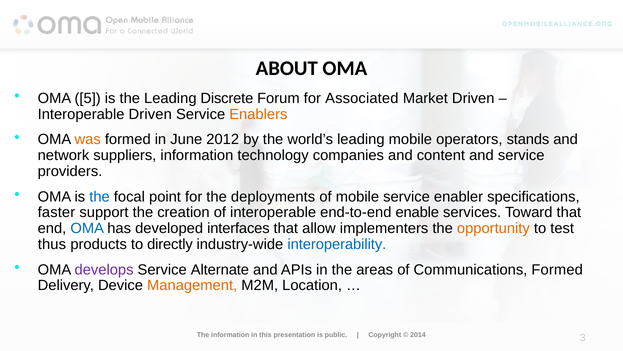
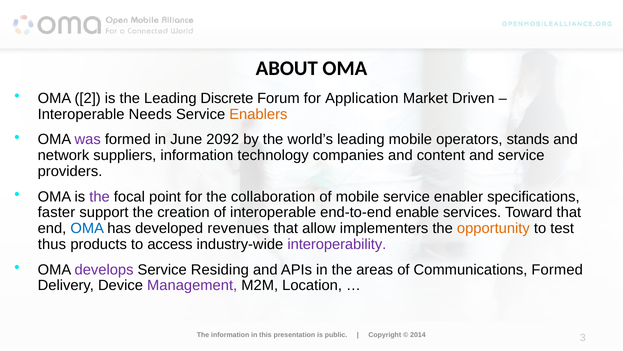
5: 5 -> 2 (88, 98)
Associated: Associated -> Application (362, 98)
Interoperable Driven: Driven -> Needs (150, 114)
was colour: orange -> purple (88, 139)
2012: 2012 -> 2092 (223, 139)
the colour: blue -> purple (100, 196)
deployments: deployments -> collaboration (273, 196)
interfaces: interfaces -> revenues (238, 228)
directly: directly -> access (170, 244)
interoperability colour: blue -> purple (337, 244)
Alternate: Alternate -> Residing (220, 269)
Management colour: orange -> purple (192, 285)
